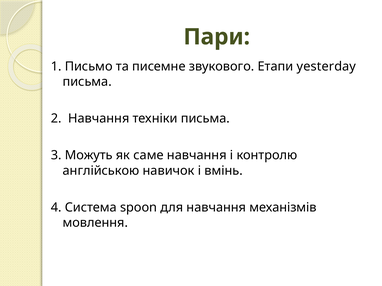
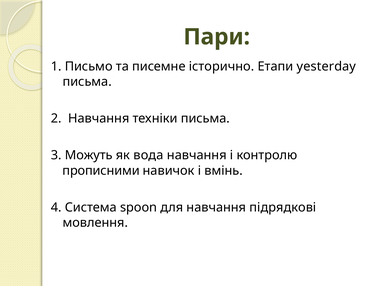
звукового: звукового -> історично (222, 66)
саме: саме -> вода (148, 156)
англійською: англійською -> прописними (101, 171)
механізмів: механізмів -> підрядкові (283, 208)
